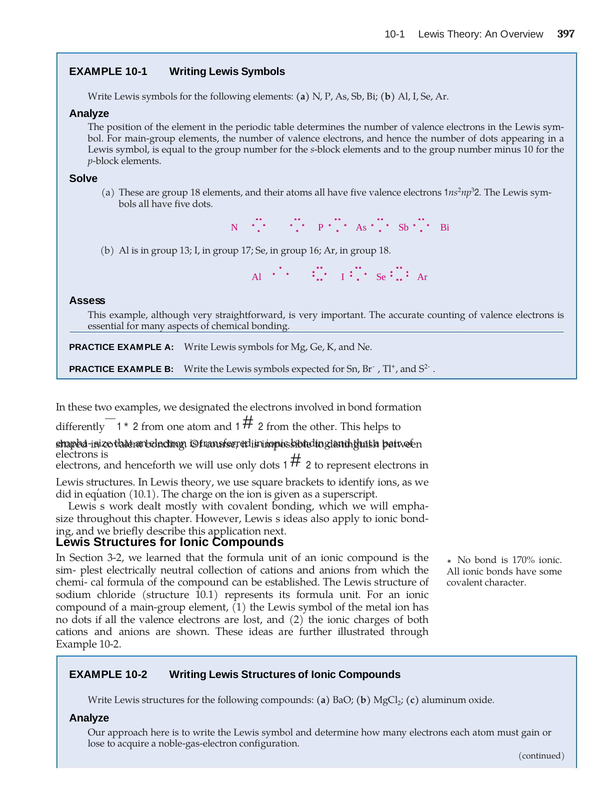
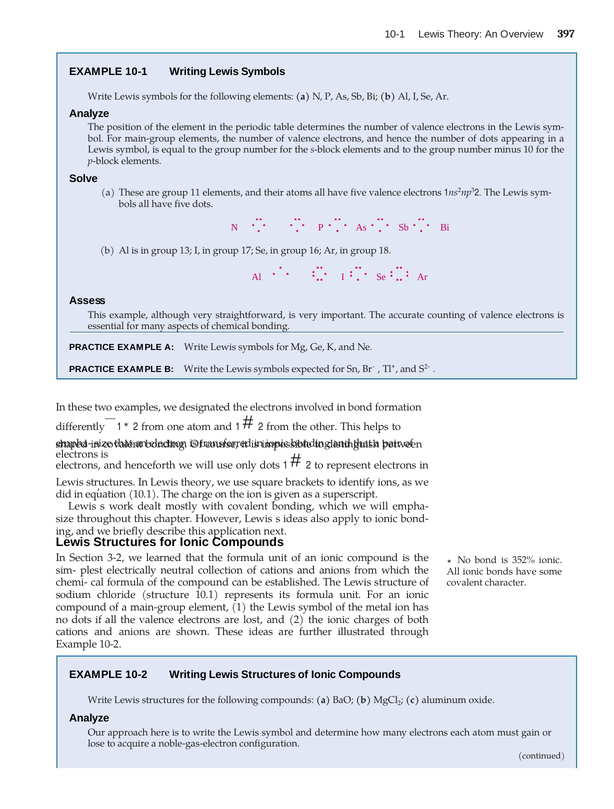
are group 18: 18 -> 11 (195, 193)
170%: 170% -> 352% (524, 560)
